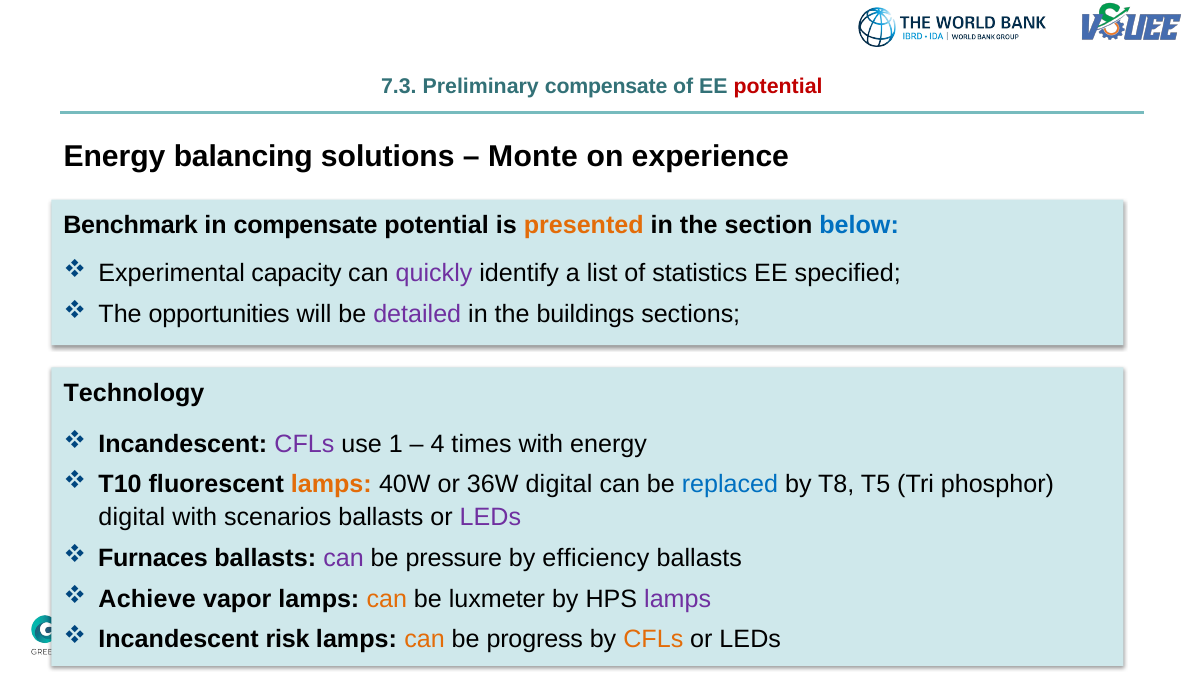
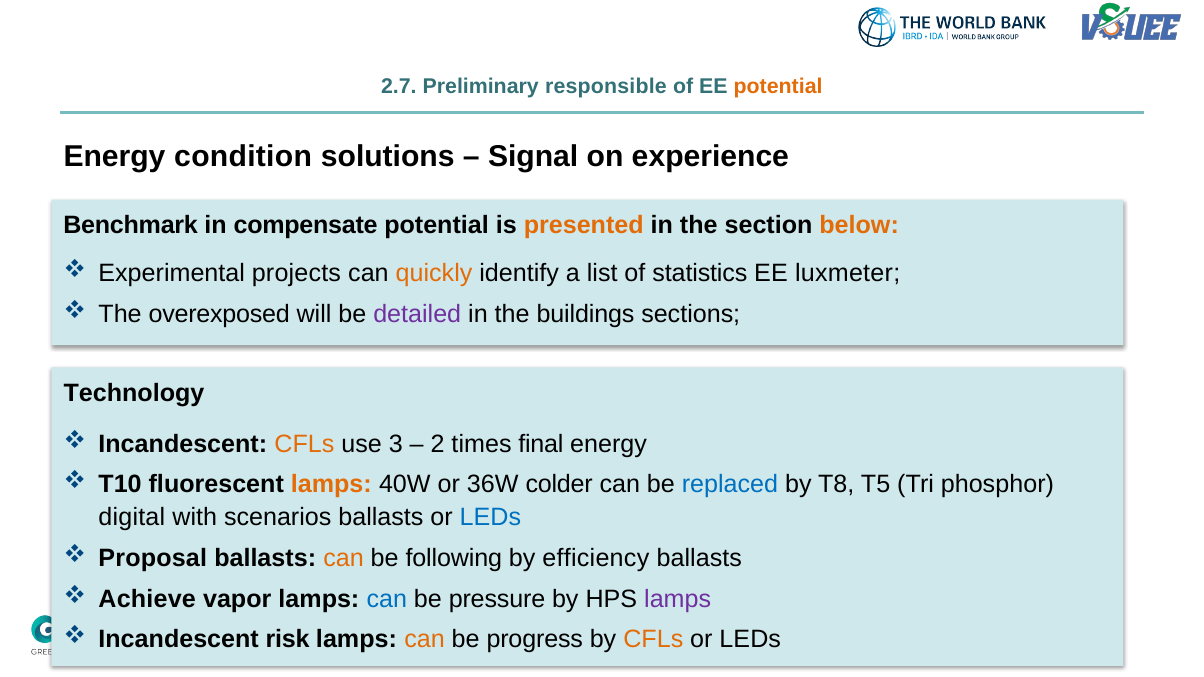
7.3: 7.3 -> 2.7 (399, 86)
Preliminary compensate: compensate -> responsible (606, 86)
potential colour: red -> orange (778, 86)
balancing: balancing -> condition (243, 157)
Monte: Monte -> Signal (533, 157)
below colour: blue -> orange (859, 225)
capacity: capacity -> projects (296, 274)
quickly colour: purple -> orange (434, 274)
specified: specified -> luxmeter (848, 274)
opportunities: opportunities -> overexposed (219, 314)
CFLs colour: purple -> orange (304, 444)
1: 1 -> 3 (396, 444)
4: 4 -> 2 (438, 444)
times with: with -> final (541, 444)
36W digital: digital -> colder (559, 485)
LEDs colour: purple -> blue (490, 518)
Furnaces: Furnaces -> Proposal (153, 558)
can colour: purple -> orange (344, 558)
pressure: pressure -> following (454, 558)
can colour: orange -> blue (387, 599)
luxmeter: luxmeter -> pressure (497, 599)
